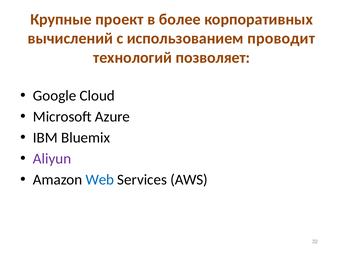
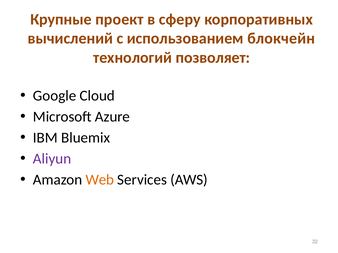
более: более -> сферу (180, 19)
проводит: проводит -> блокчейн (281, 38)
Web colour: blue -> orange (100, 180)
